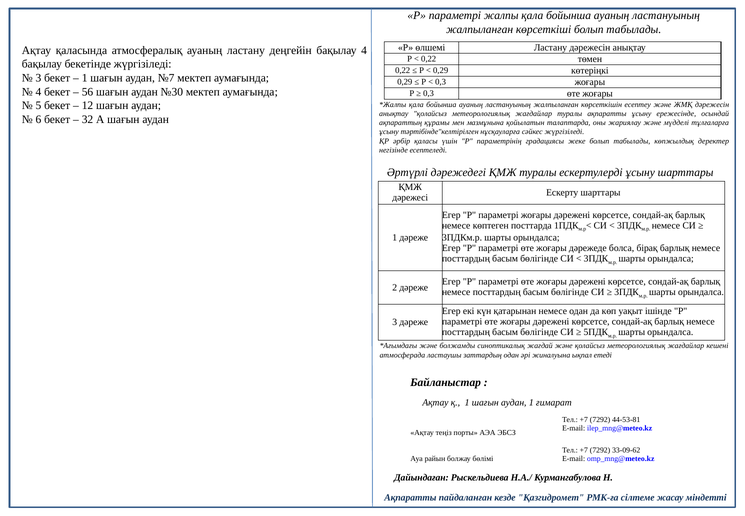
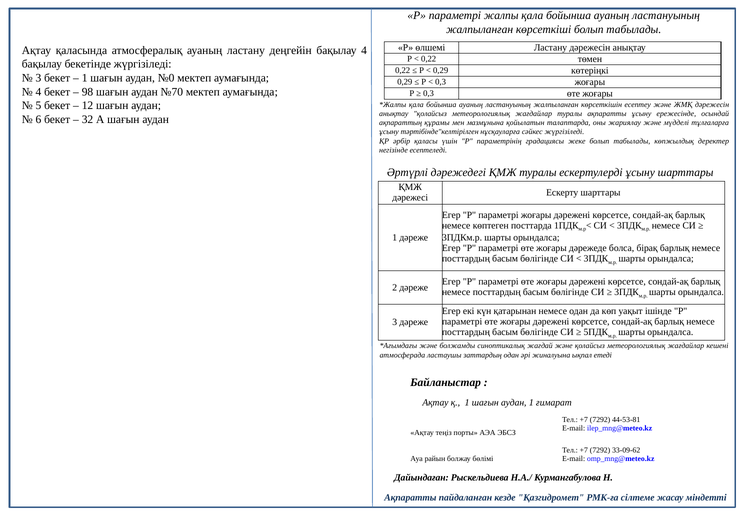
№7: №7 -> №0 (166, 78)
56: 56 -> 98 (87, 92)
№30: №30 -> №70 (172, 92)
